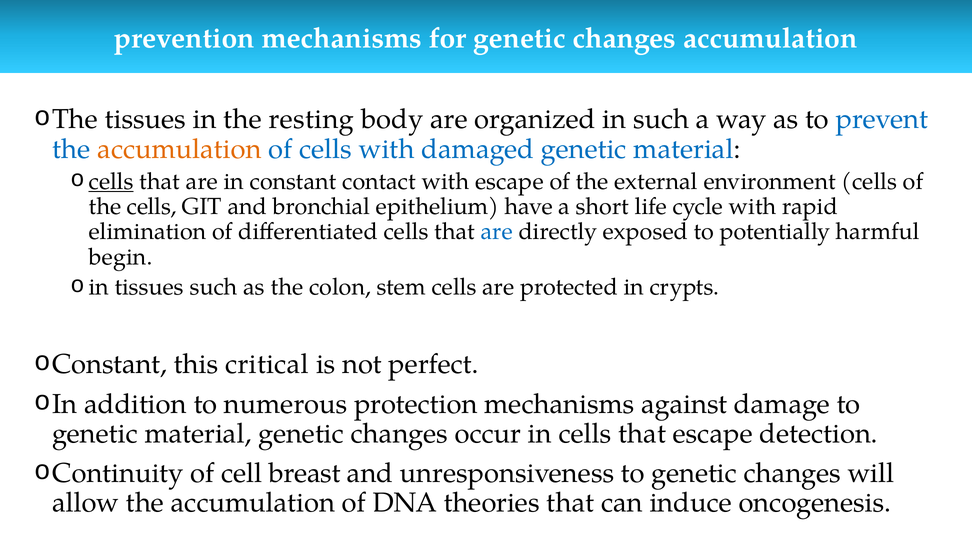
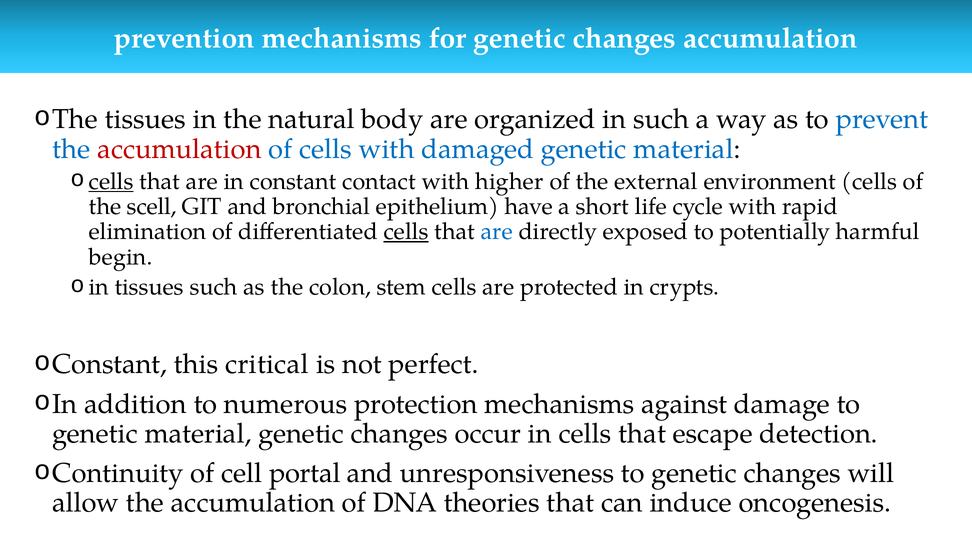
resting: resting -> natural (312, 119)
accumulation colour: orange -> red (179, 149)
with escape: escape -> higher (509, 181)
the cells: cells -> scell (152, 207)
cells underline: none -> present (406, 232)
breast: breast -> portal (305, 473)
